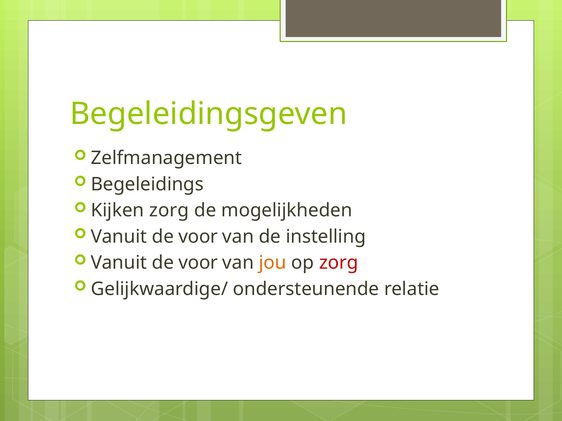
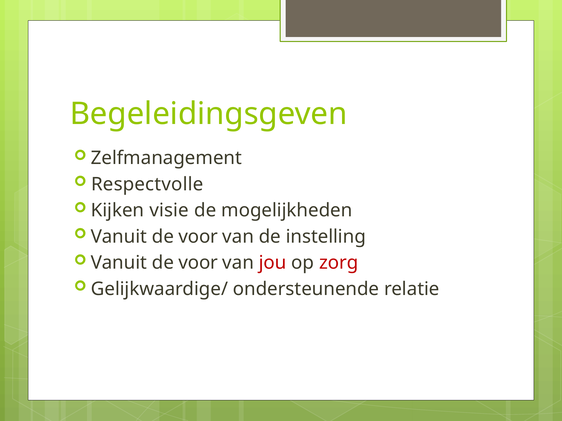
Begeleidings: Begeleidings -> Respectvolle (147, 184)
Kijken zorg: zorg -> visie (169, 211)
jou colour: orange -> red (273, 263)
